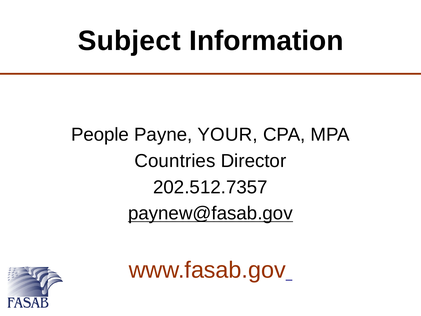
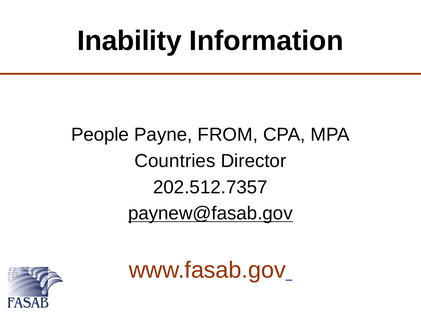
Subject: Subject -> Inability (129, 41)
YOUR: YOUR -> FROM (228, 135)
